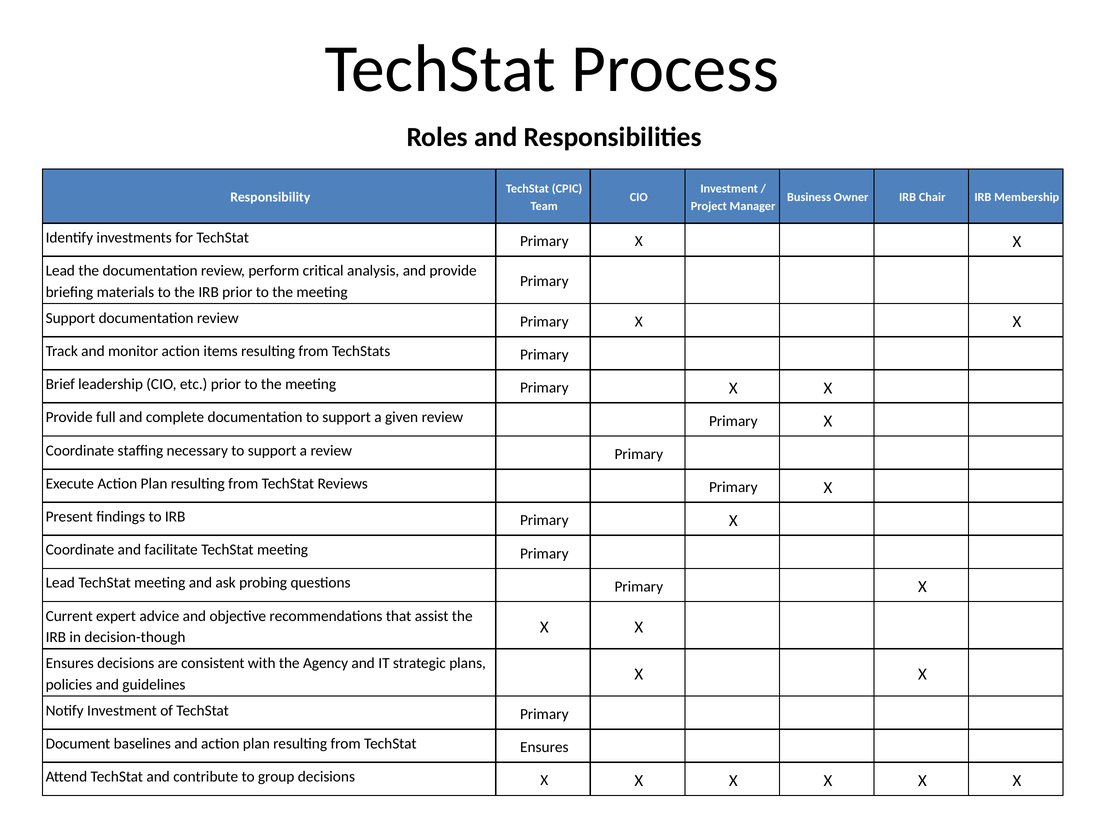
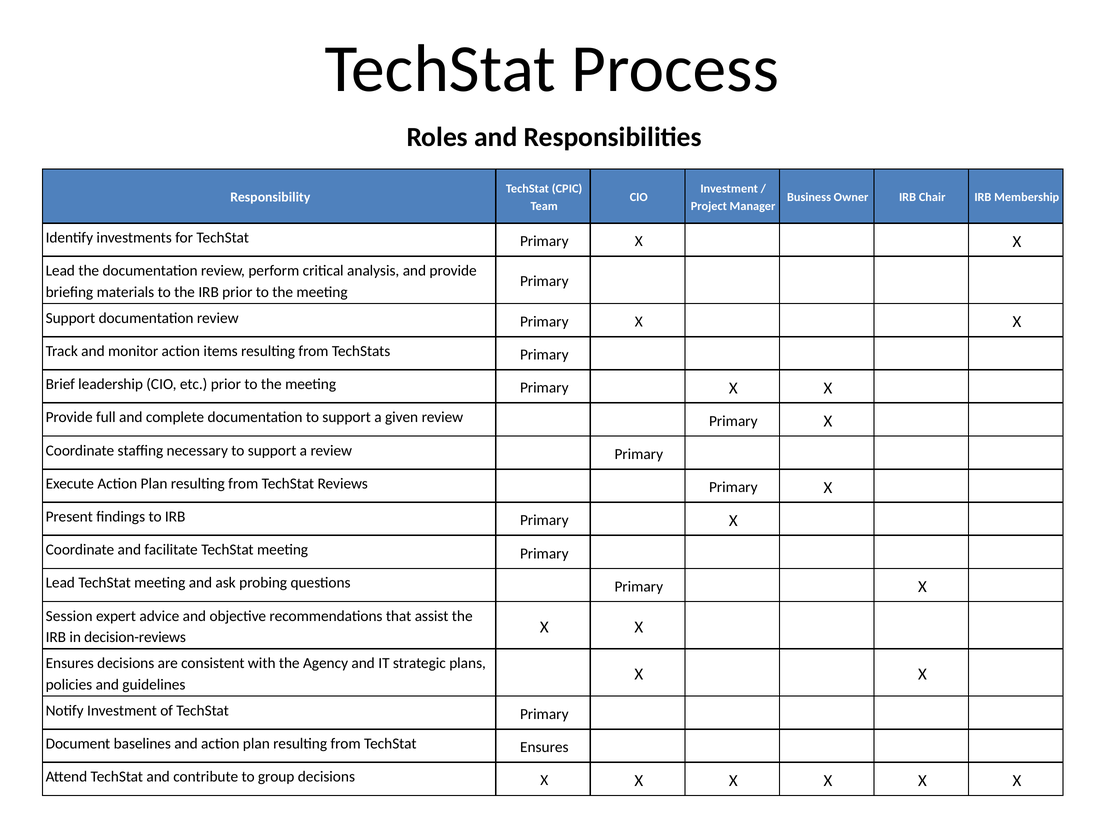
Current: Current -> Session (69, 616)
decision-though: decision-though -> decision-reviews (135, 637)
